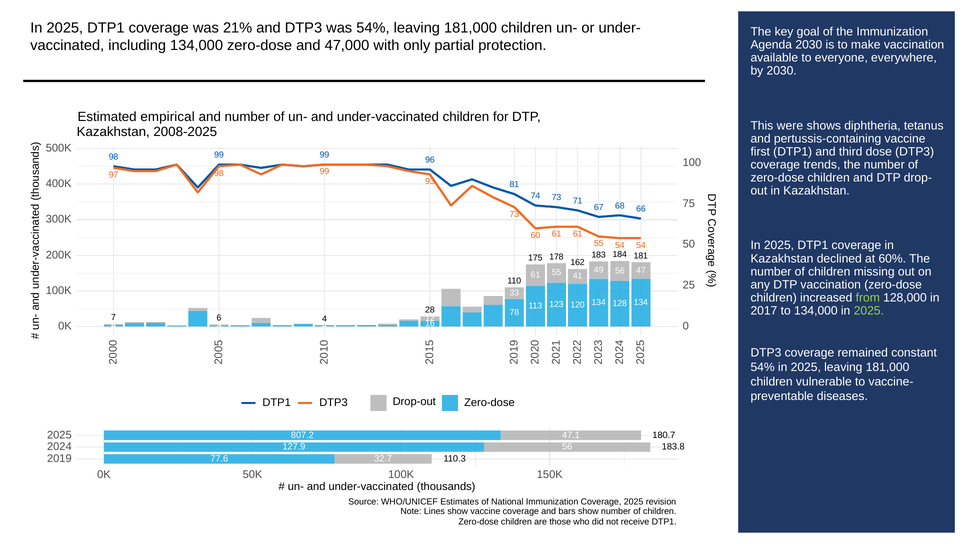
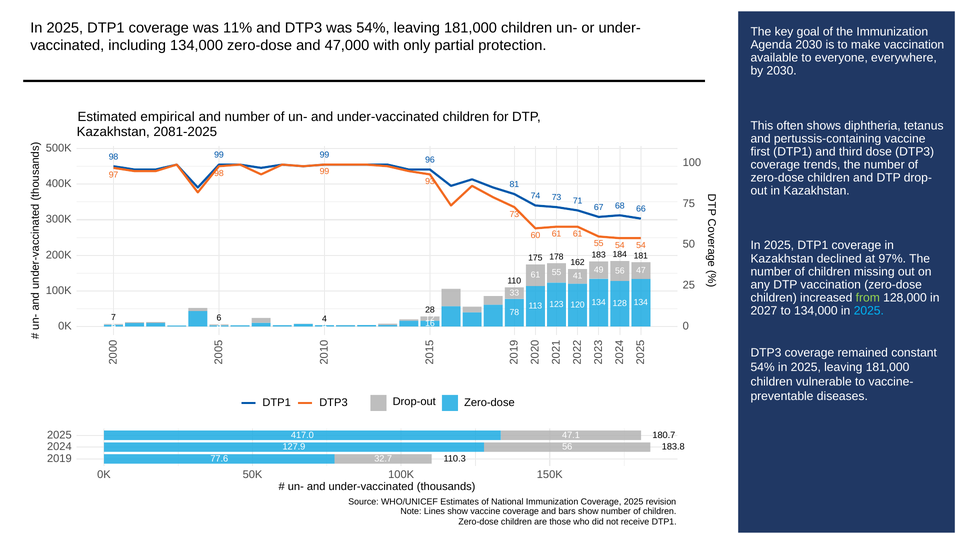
21%: 21% -> 11% (238, 28)
were: were -> often (790, 126)
2008-2025: 2008-2025 -> 2081-2025 (185, 132)
60%: 60% -> 97% (892, 259)
2017: 2017 -> 2027 (764, 311)
2025 colour: light green -> light blue (869, 311)
807.2: 807.2 -> 417.0 (302, 435)
